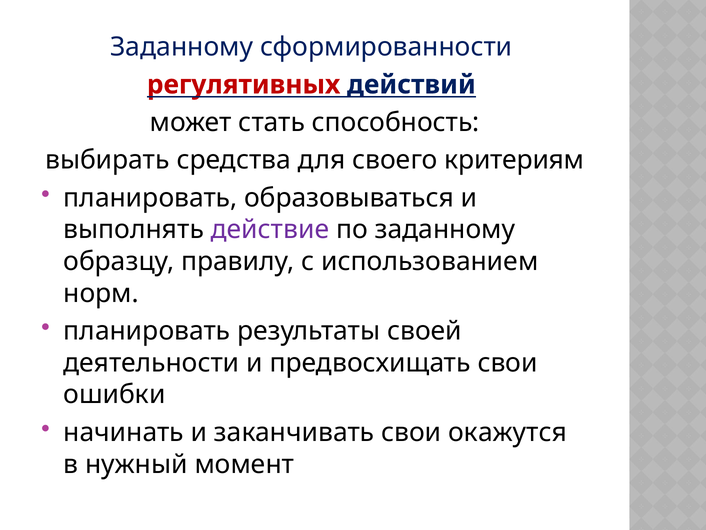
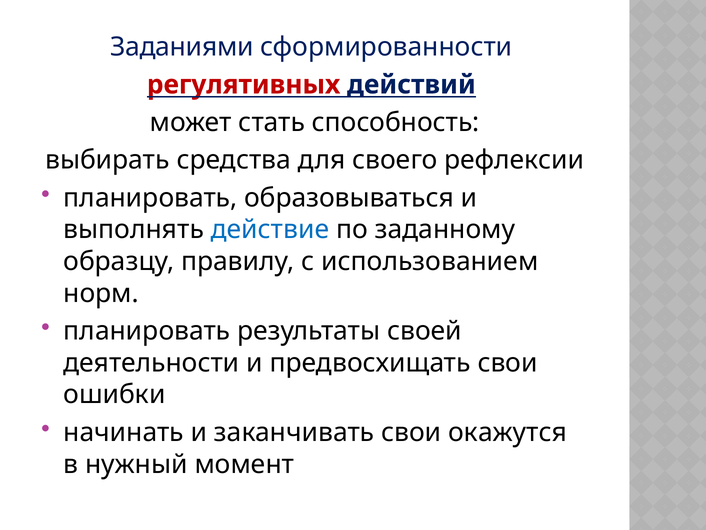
Заданному: Заданному -> Заданиями (182, 47)
критериям: критериям -> рефлексии (514, 160)
действие colour: purple -> blue (270, 229)
